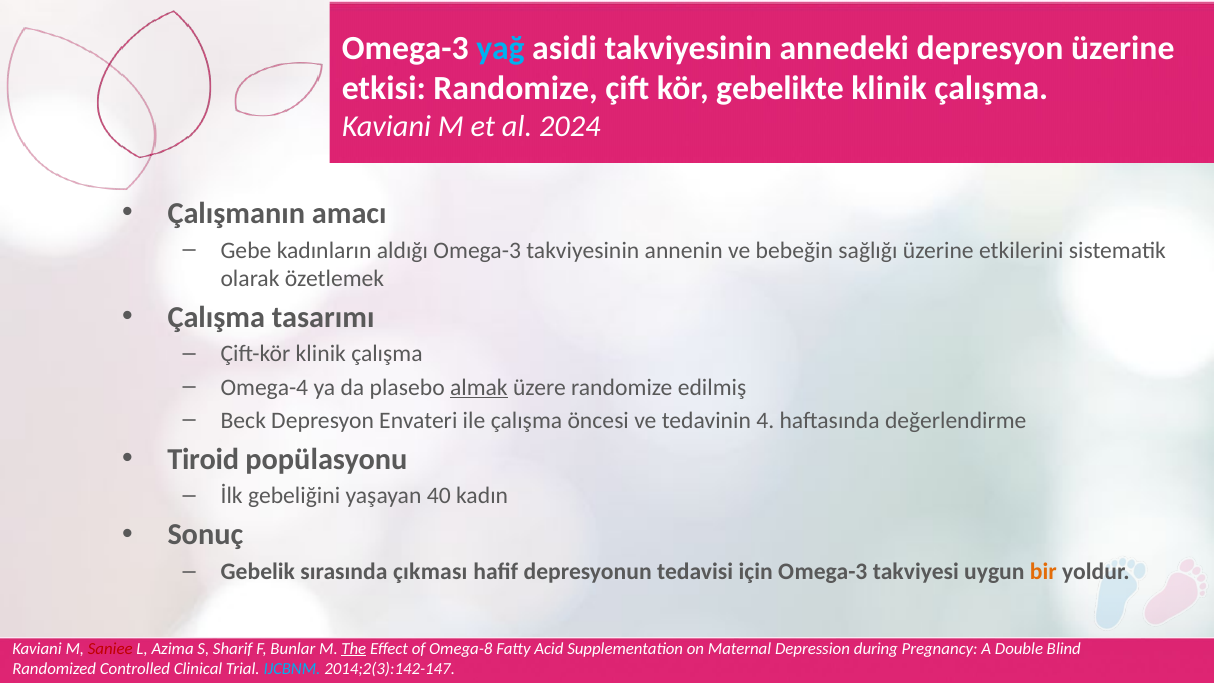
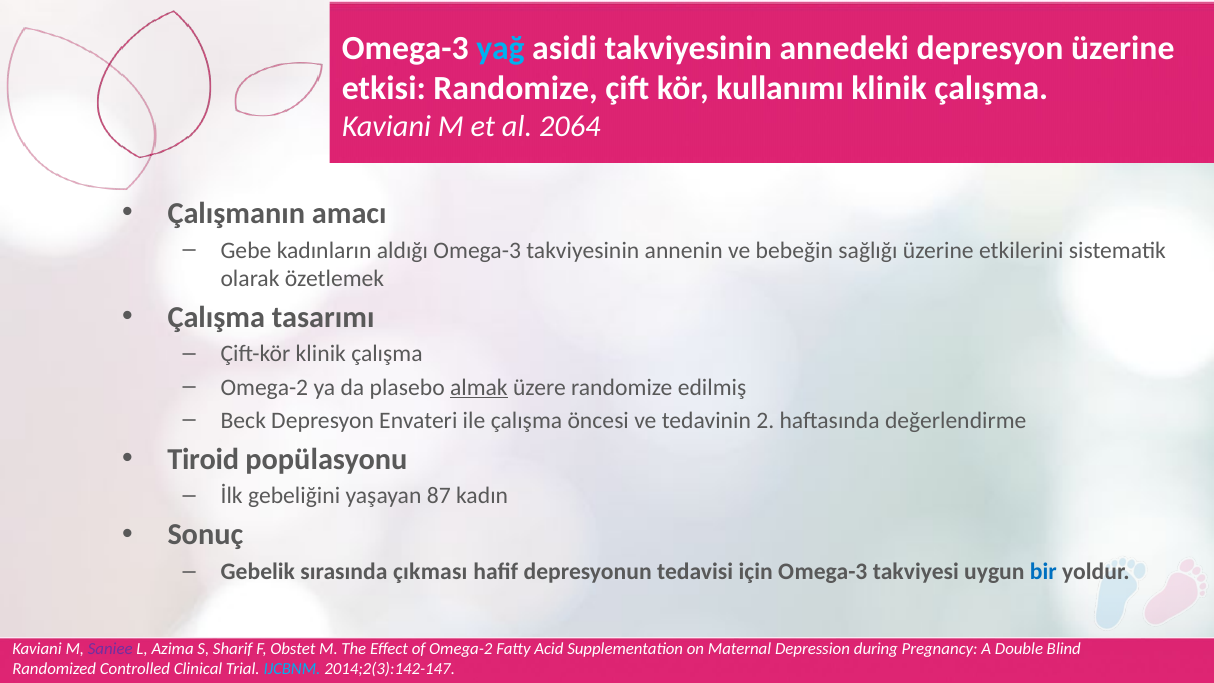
gebelikte: gebelikte -> kullanımı (780, 89)
2024: 2024 -> 2064 (570, 127)
Omega-4: Omega-4 -> Omega-2 (264, 387)
4: 4 -> 2 (765, 420)
40: 40 -> 87 (439, 496)
bir colour: orange -> blue (1043, 571)
Saniee colour: red -> purple (110, 648)
Bunlar: Bunlar -> Obstet (293, 648)
The underline: present -> none (354, 648)
of Omega-8: Omega-8 -> Omega-2 (461, 648)
